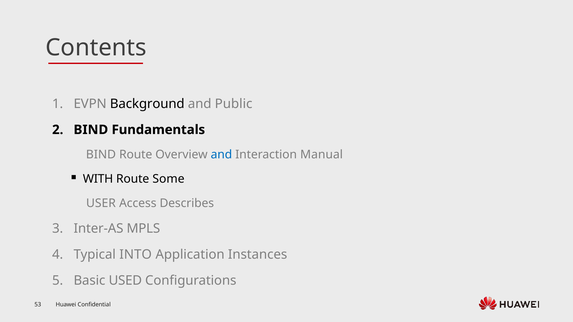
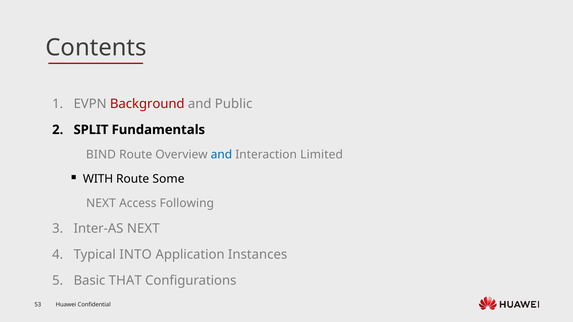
Background colour: black -> red (147, 104)
BIND: BIND -> SPLIT (91, 130)
Manual: Manual -> Limited (322, 155)
USER: USER -> NEXT (101, 204)
Describes: Describes -> Following (187, 204)
Inter-AS MPLS: MPLS -> NEXT (143, 229)
USED: USED -> THAT (125, 281)
